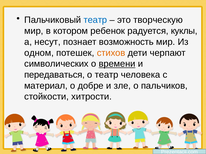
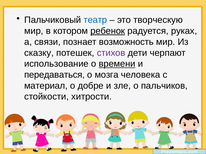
ребенок underline: none -> present (108, 31)
куклы: куклы -> руках (184, 31)
несут: несут -> связи (48, 42)
одном: одном -> сказку (39, 53)
стихов colour: orange -> purple (111, 53)
символических: символических -> использование (56, 64)
о театр: театр -> мозга (107, 75)
